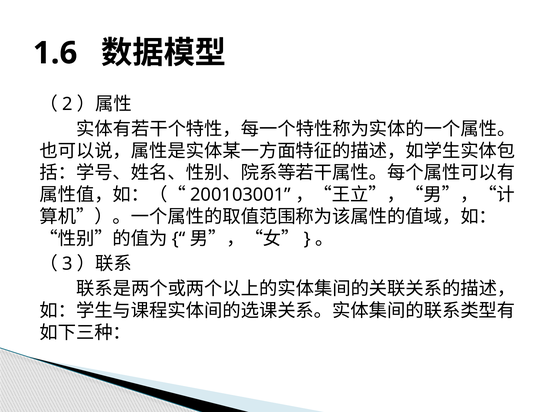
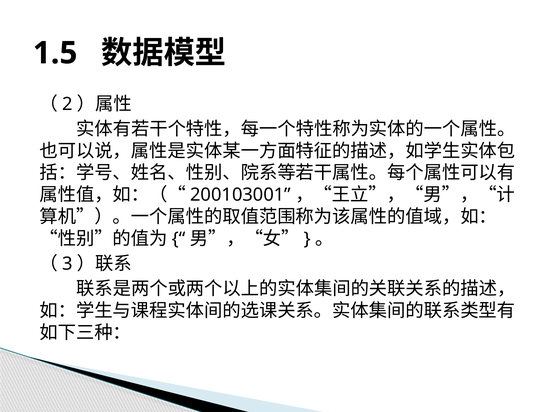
1.6: 1.6 -> 1.5 (55, 53)
